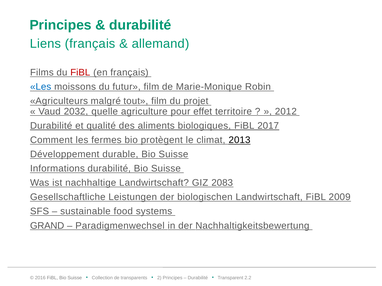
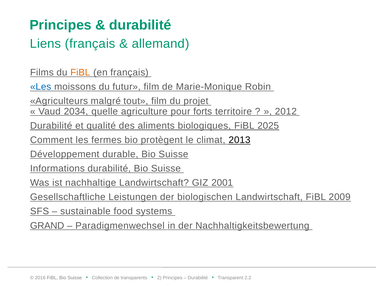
FiBL colour: red -> orange (80, 73)
2032: 2032 -> 2034 (76, 112)
effet: effet -> forts (203, 112)
2017: 2017 -> 2025 (268, 126)
2083: 2083 -> 2001 (222, 183)
